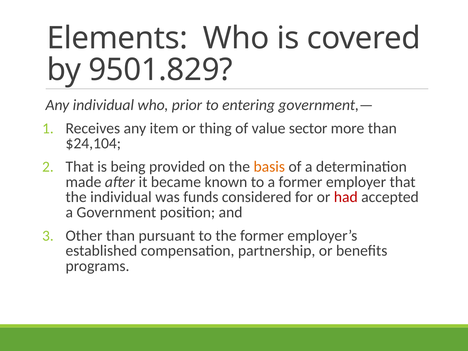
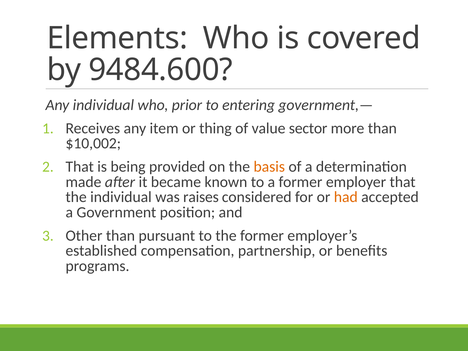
9501.829: 9501.829 -> 9484.600 (161, 70)
$24,104: $24,104 -> $10,002 (93, 144)
funds: funds -> raises (201, 197)
had colour: red -> orange (346, 197)
